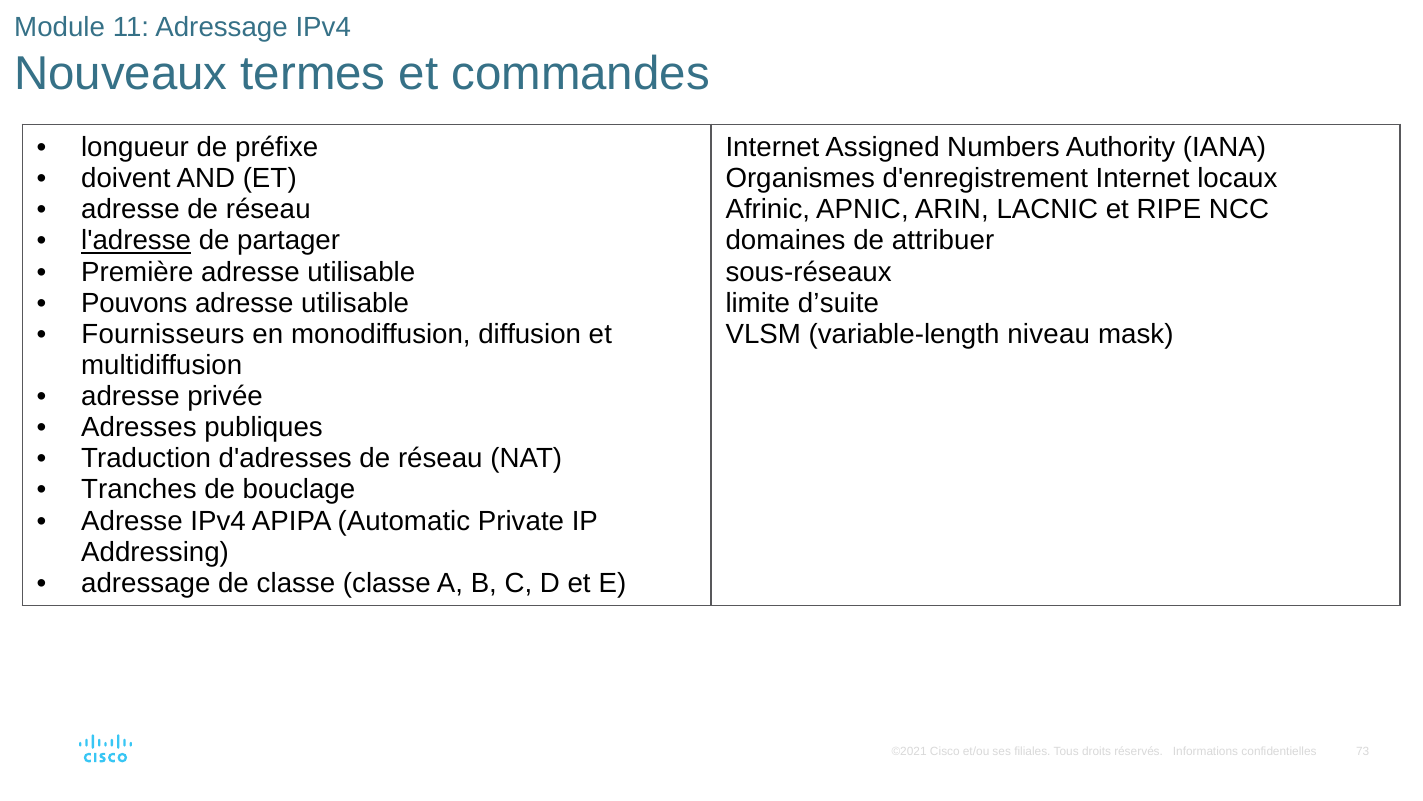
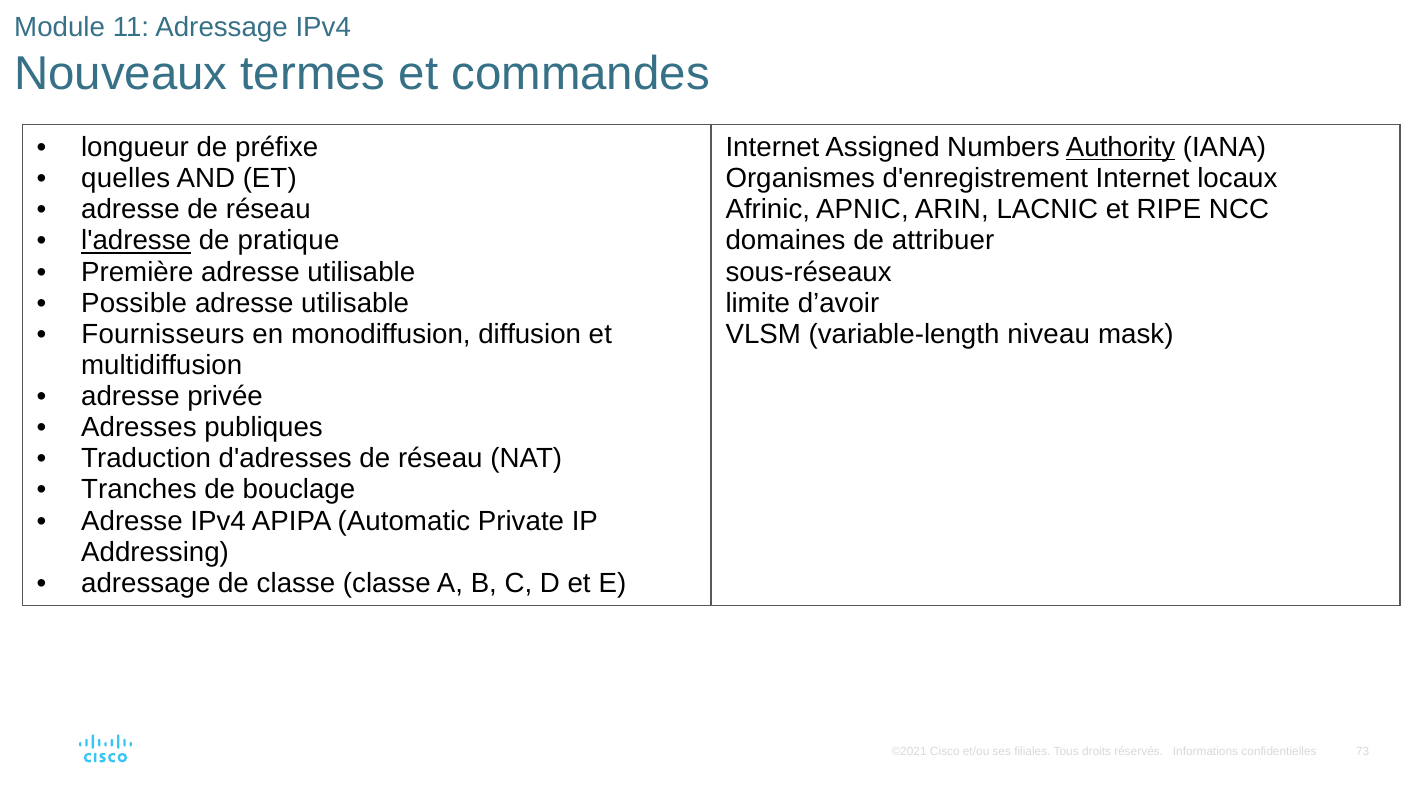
Authority underline: none -> present (1121, 147)
doivent: doivent -> quelles (126, 178)
partager: partager -> pratique (288, 241)
Pouvons: Pouvons -> Possible (134, 303)
d’suite: d’suite -> d’avoir (839, 303)
